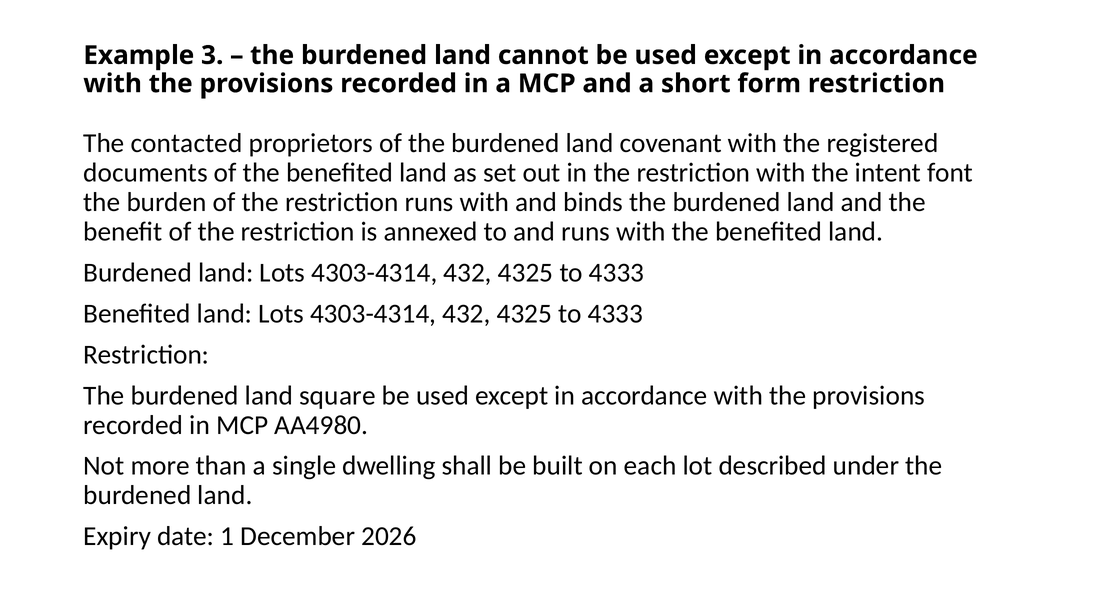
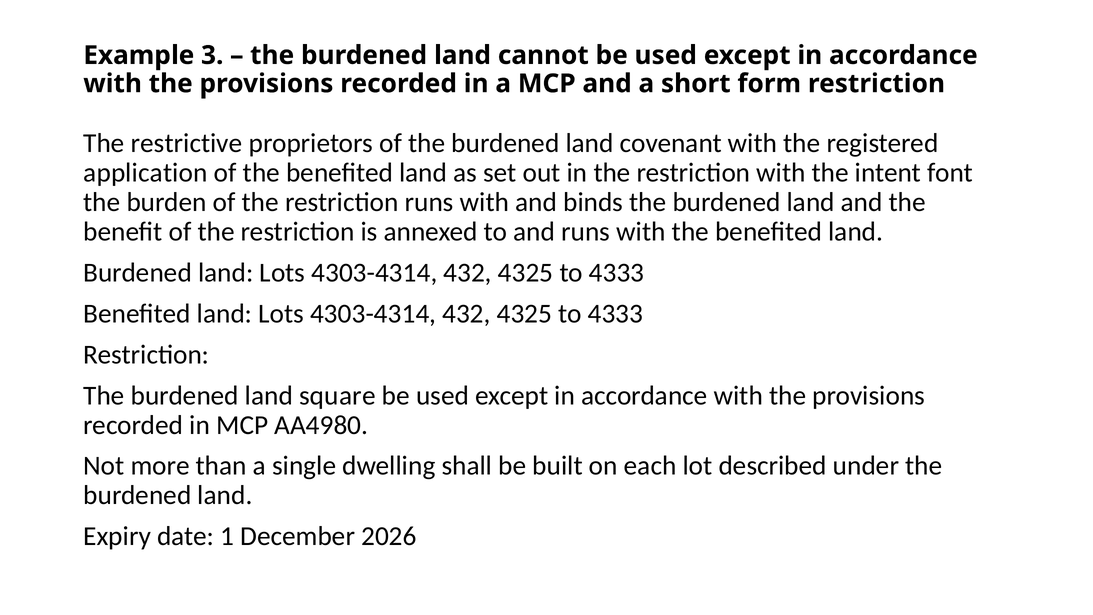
contacted: contacted -> restrictive (187, 143)
documents: documents -> application (145, 173)
